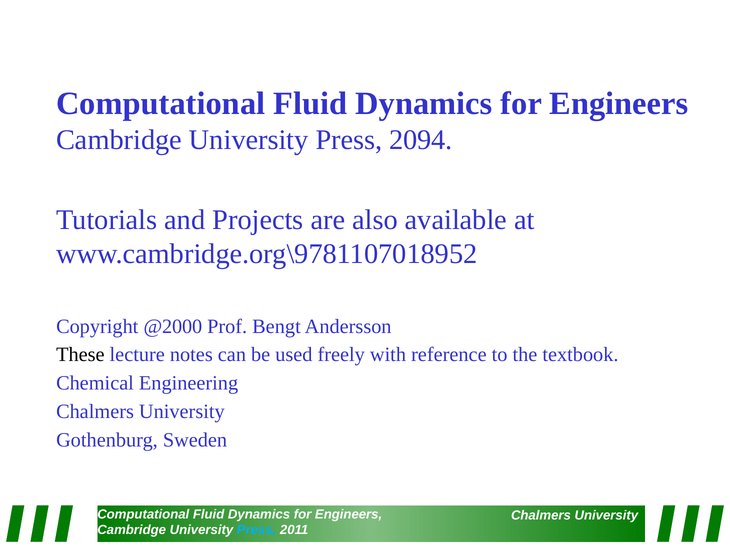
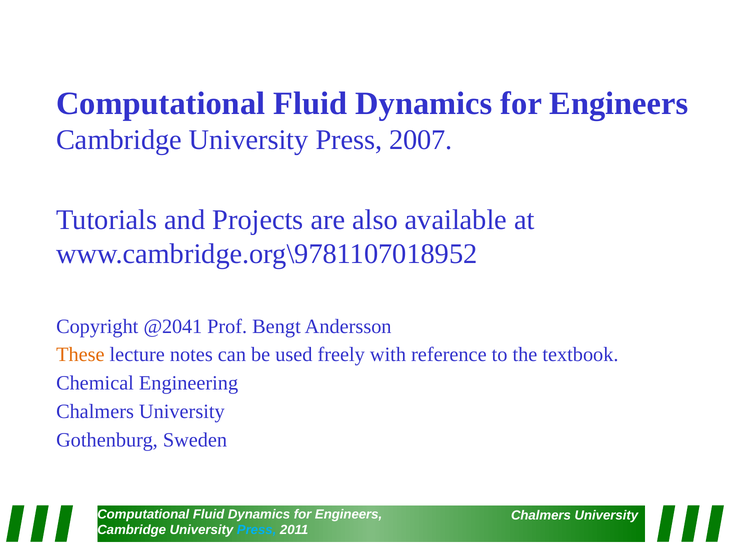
2094: 2094 -> 2007 (421, 140)
@2000: @2000 -> @2041 (173, 326)
These colour: black -> orange (80, 354)
